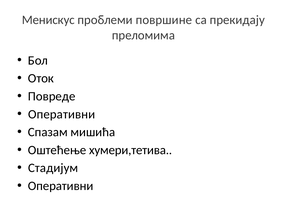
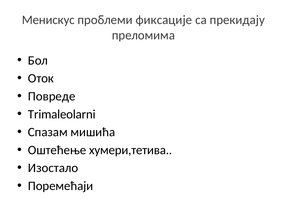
површине: површине -> фиксације (164, 20)
Оперативни: Оперативни -> Trimaleolarni (62, 114)
Стадијум: Стадијум -> Изостало (53, 167)
Оперативни: Оперативни -> Поремећаји (61, 185)
